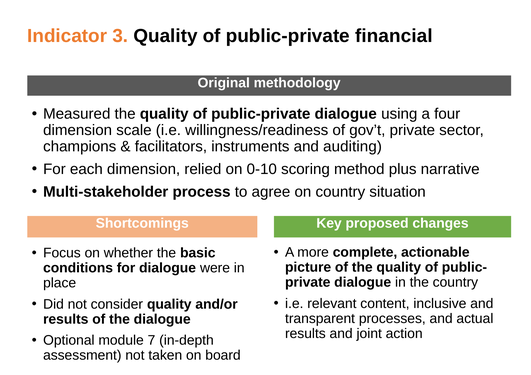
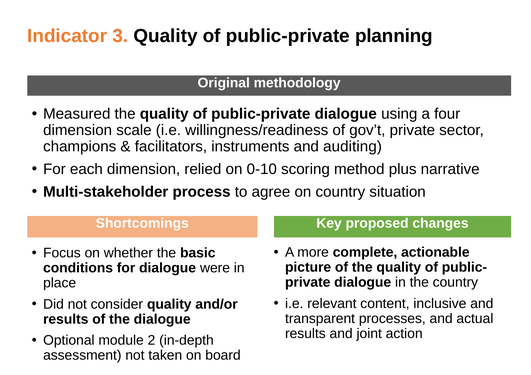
financial: financial -> planning (394, 36)
7: 7 -> 2 (151, 341)
